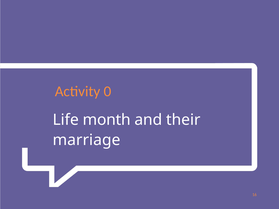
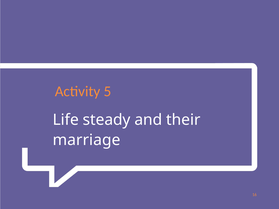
0: 0 -> 5 (108, 91)
month: month -> steady (107, 120)
